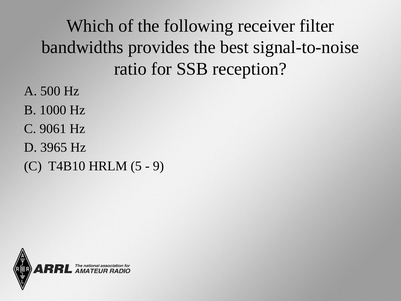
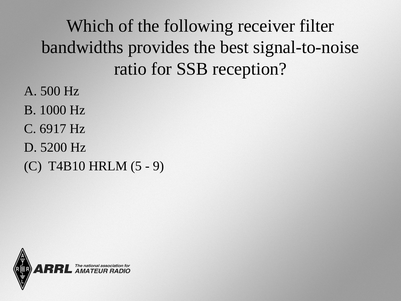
9061: 9061 -> 6917 (53, 129)
3965: 3965 -> 5200 (54, 147)
